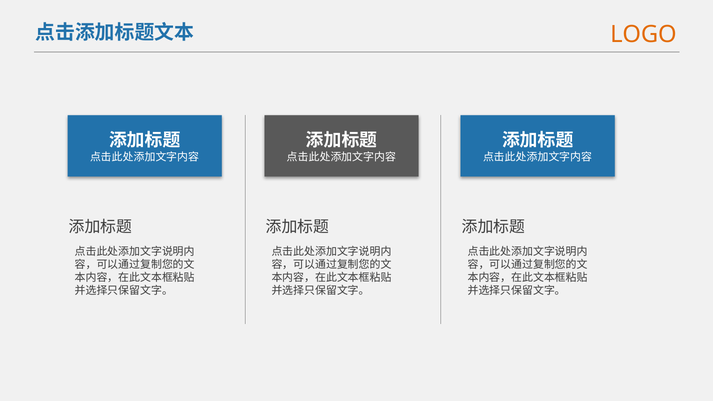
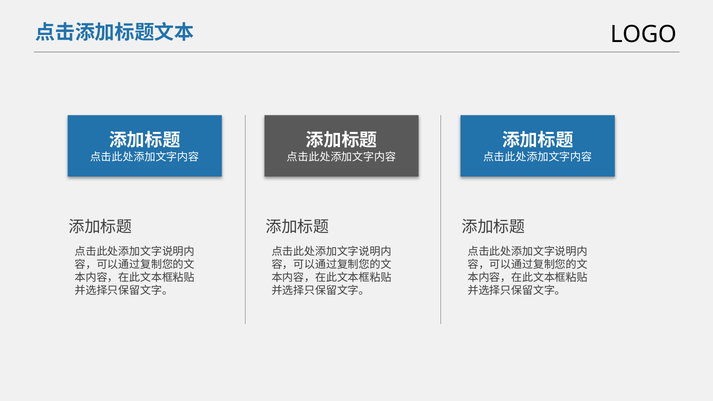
LOGO colour: orange -> black (643, 35)
